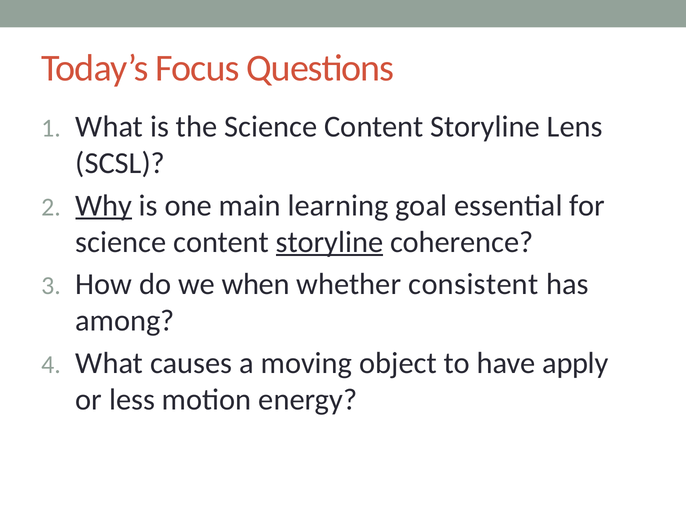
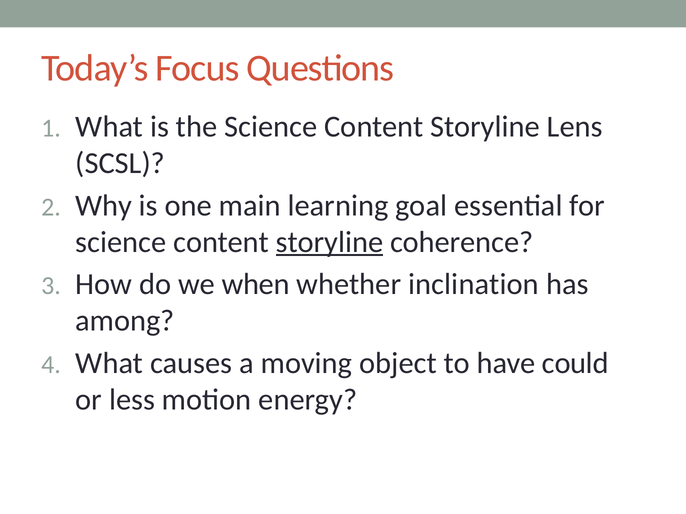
Why underline: present -> none (104, 206)
consistent: consistent -> inclination (474, 285)
apply: apply -> could (575, 364)
